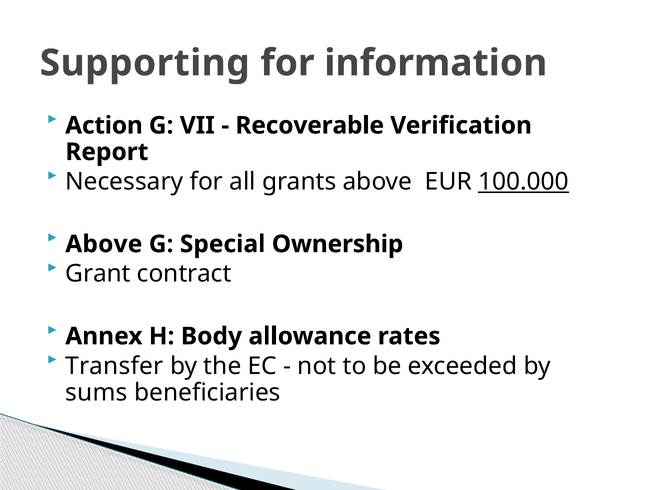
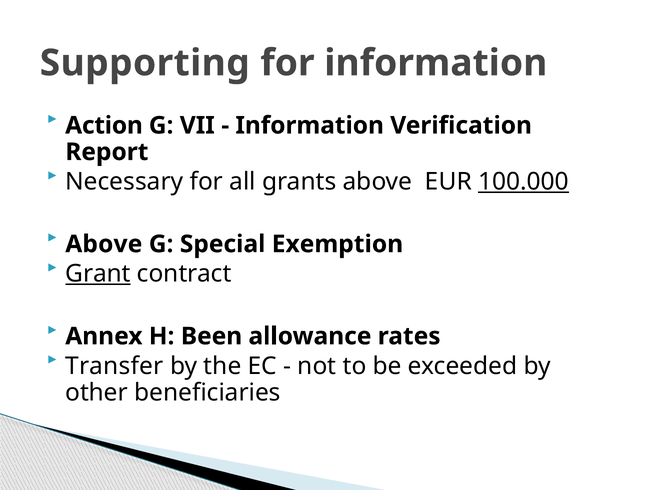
Recoverable: Recoverable -> Information (310, 126)
Ownership: Ownership -> Exemption (337, 244)
Grant underline: none -> present (98, 274)
Body: Body -> Been (211, 337)
sums: sums -> other (97, 393)
